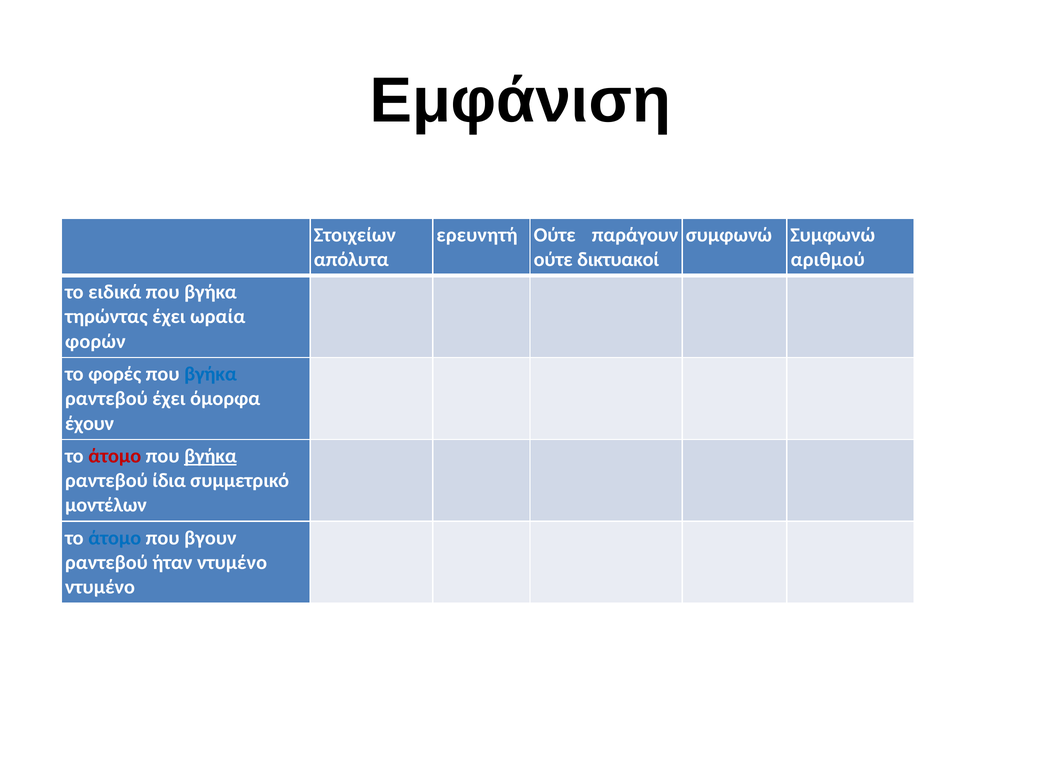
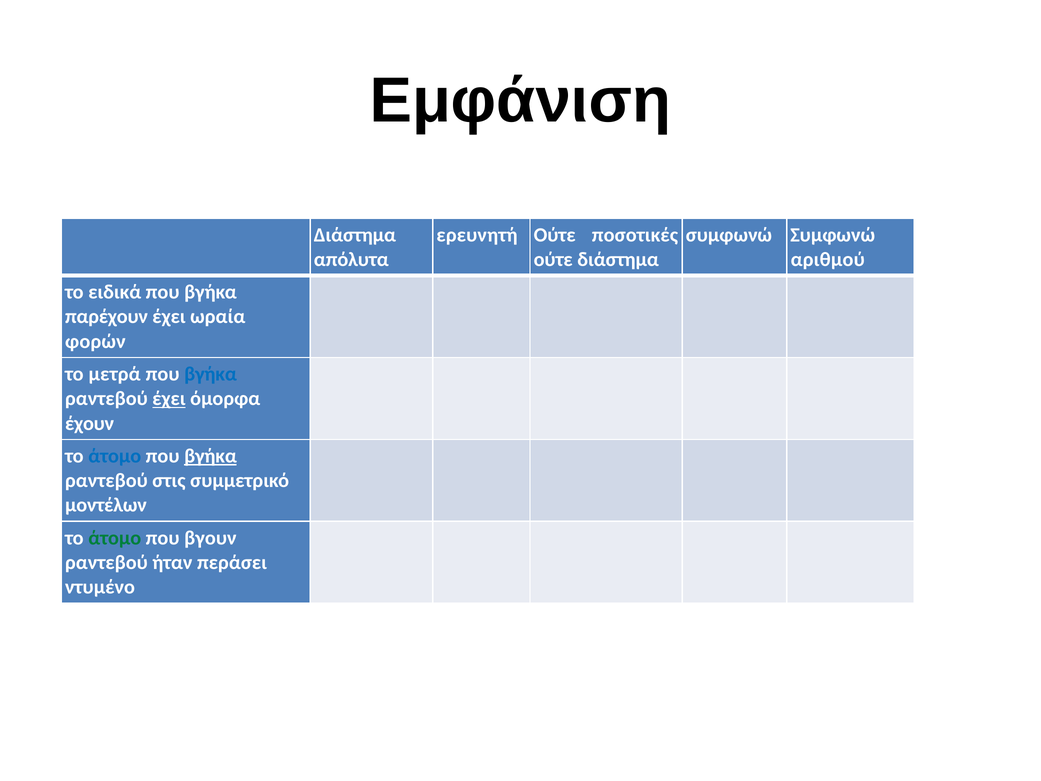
Στοιχείων: Στοιχείων -> Διάστημα (355, 235)
παράγουν: παράγουν -> ποσοτικές (635, 235)
ούτε δικτυακοί: δικτυακοί -> διάστημα (618, 259)
τηρώντας: τηρώντας -> παρέχουν (107, 317)
φορές: φορές -> μετρά (115, 374)
έχει underline: none -> present (169, 399)
άτομο colour: red -> blue (115, 456)
ίδια: ίδια -> στις (169, 480)
άτομο colour: blue -> green (115, 538)
ήταν ντυμένο: ντυμένο -> περάσει (232, 562)
